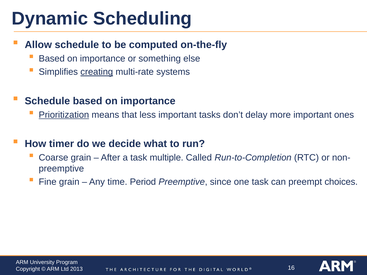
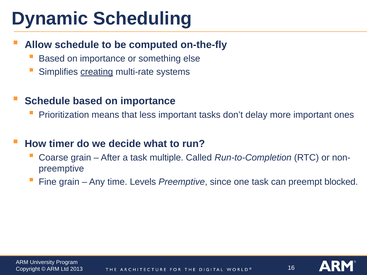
Prioritization underline: present -> none (64, 115)
Period: Period -> Levels (143, 182)
choices: choices -> blocked (341, 182)
